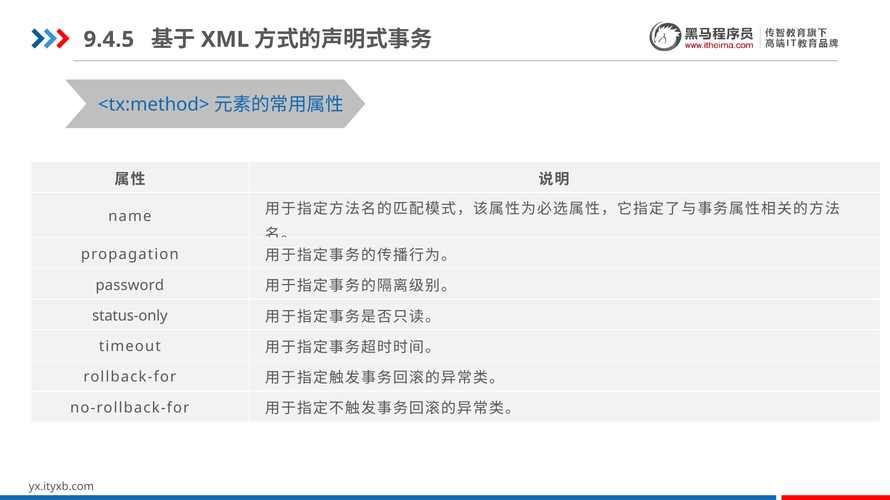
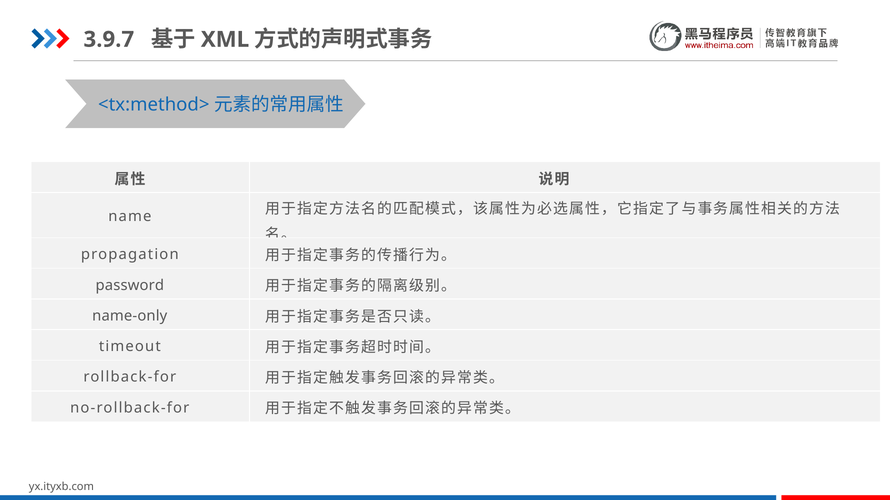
9.4.5: 9.4.5 -> 3.9.7 (109, 39)
status-only: status-only -> name-only (130, 316)
